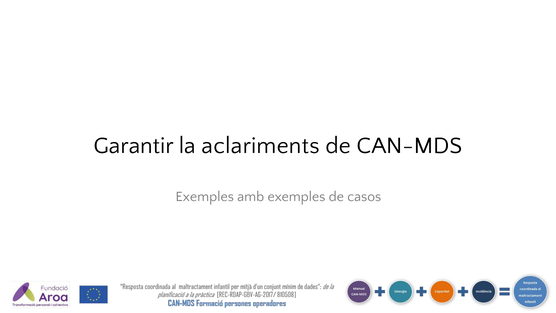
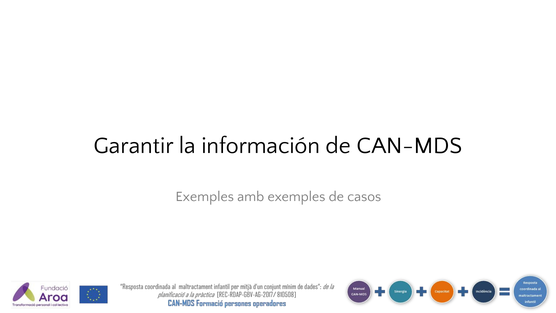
aclariments: aclariments -> información (261, 145)
